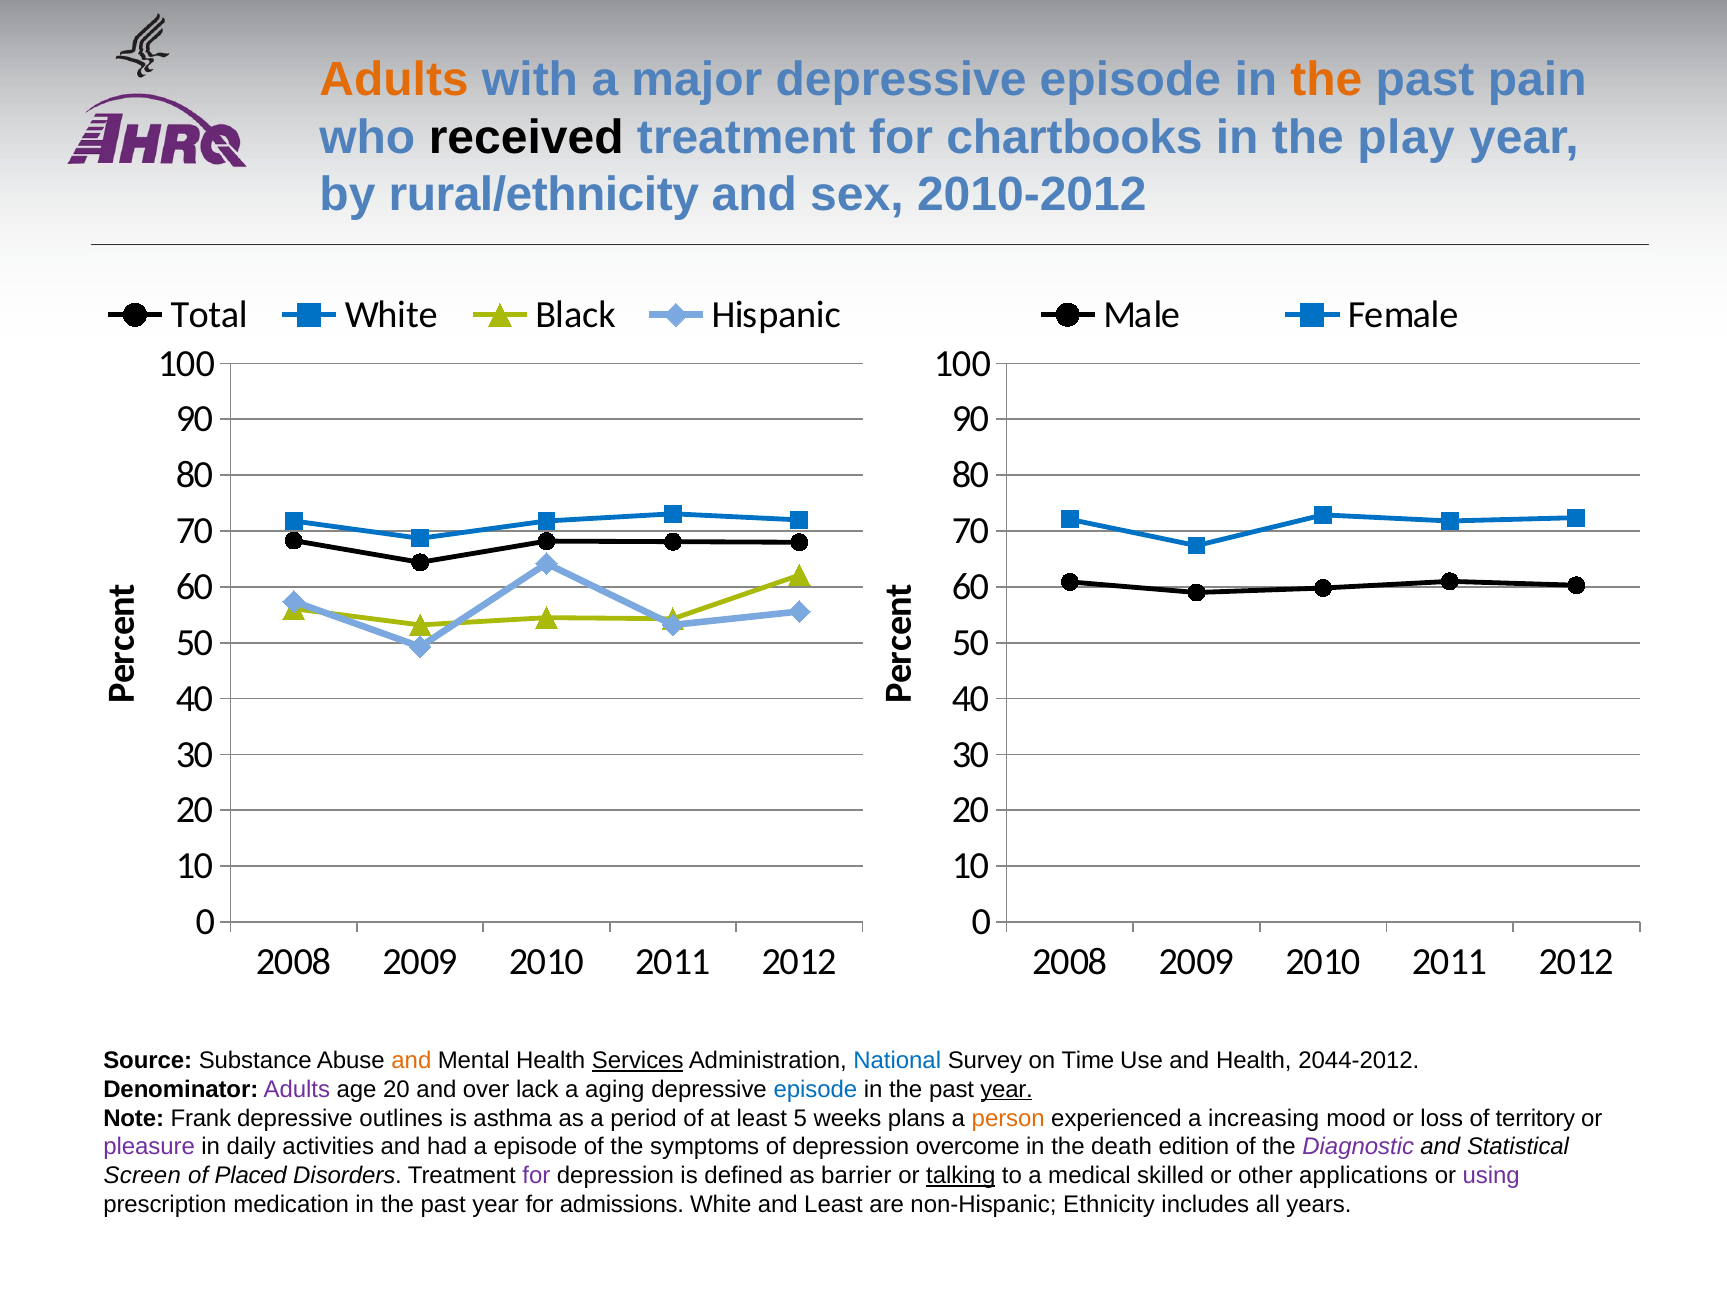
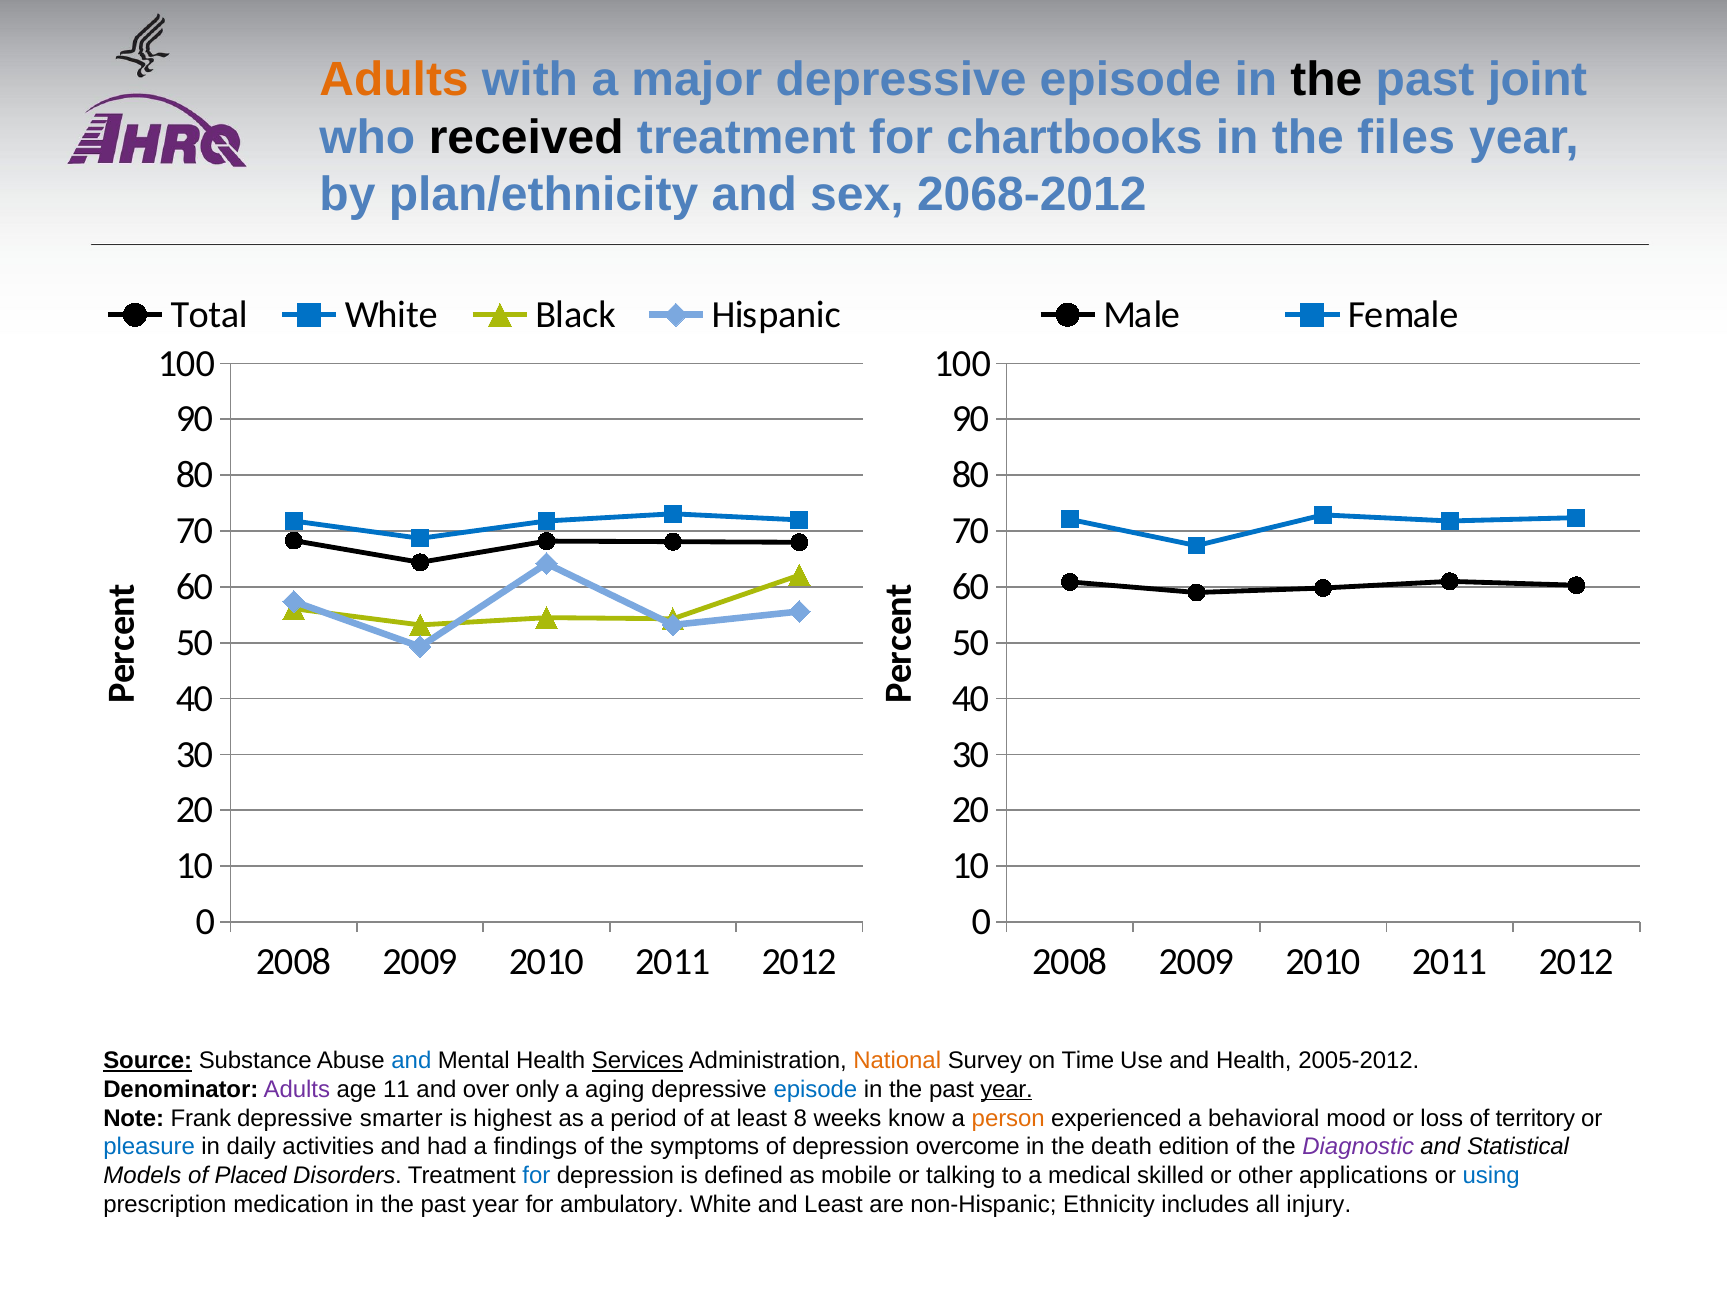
the colour: orange -> black (1326, 80)
pain: pain -> joint (1537, 80)
play: play -> files (1406, 137)
rural/ethnicity: rural/ethnicity -> plan/ethnicity (544, 195)
2010-2012: 2010-2012 -> 2068-2012 (1032, 195)
Source underline: none -> present (148, 1061)
and colour: orange -> blue (411, 1061)
National colour: blue -> orange (897, 1061)
2044-2012: 2044-2012 -> 2005-2012 (1359, 1061)
age 20: 20 -> 11 (396, 1090)
lack: lack -> only (537, 1090)
outlines: outlines -> smarter (401, 1118)
asthma: asthma -> highest (513, 1118)
5: 5 -> 8 (800, 1118)
plans: plans -> know (916, 1118)
increasing: increasing -> behavioral (1264, 1118)
pleasure colour: purple -> blue (149, 1147)
a episode: episode -> findings (535, 1147)
Screen: Screen -> Models (142, 1176)
for colour: purple -> blue (536, 1176)
barrier: barrier -> mobile (856, 1176)
talking underline: present -> none (961, 1176)
using colour: purple -> blue (1491, 1176)
admissions: admissions -> ambulatory (622, 1205)
years: years -> injury (1319, 1205)
